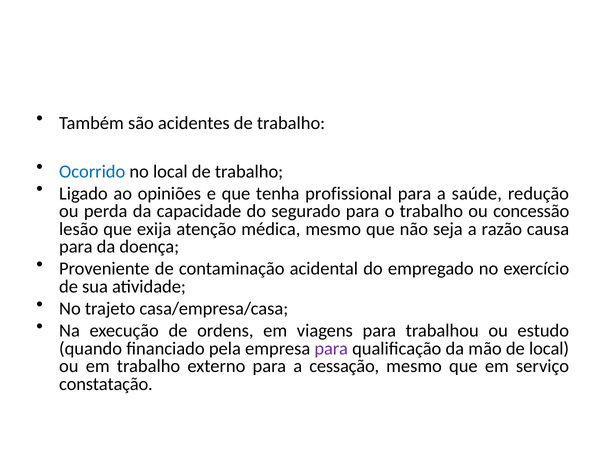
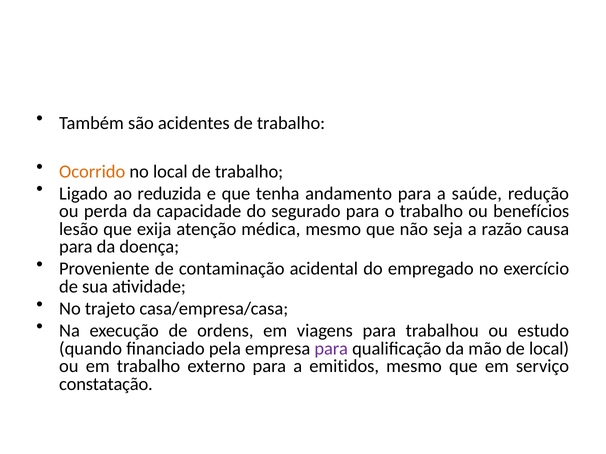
Ocorrido colour: blue -> orange (92, 172)
opiniões: opiniões -> reduzida (169, 194)
profissional: profissional -> andamento (349, 194)
concessão: concessão -> benefícios (531, 212)
cessação: cessação -> emitidos (344, 367)
